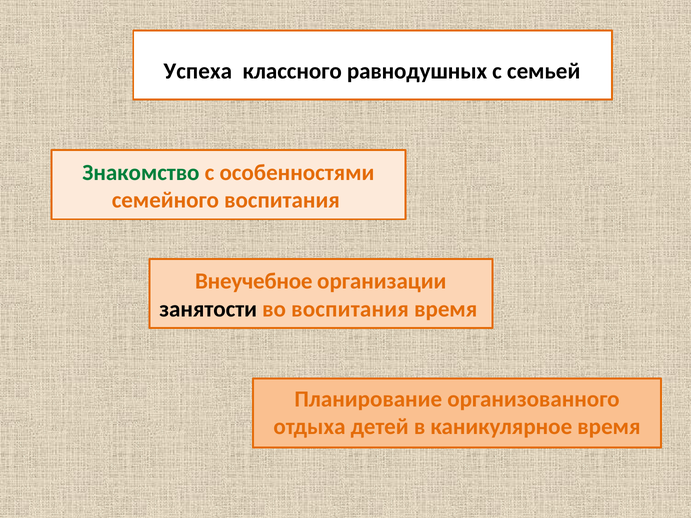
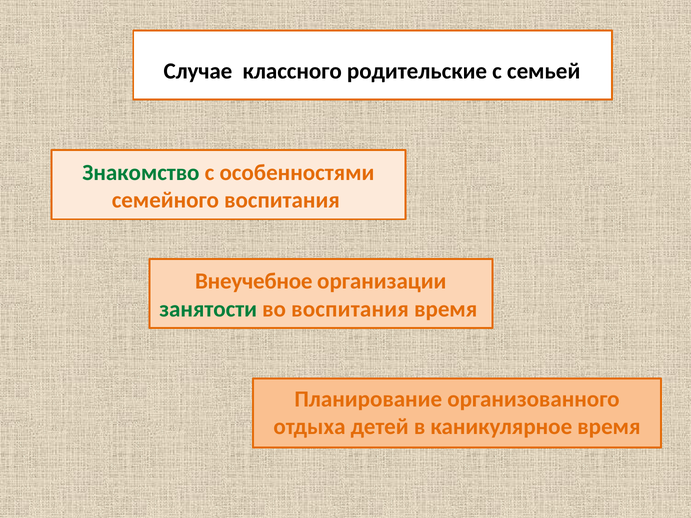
Успеха: Успеха -> Случае (198, 71)
равнодушных: равнодушных -> родительские (417, 71)
занятости colour: black -> green (208, 309)
